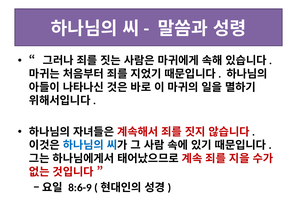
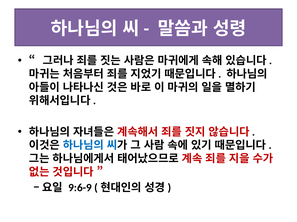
8:6-9: 8:6-9 -> 9:6-9 (80, 188)
